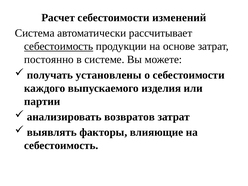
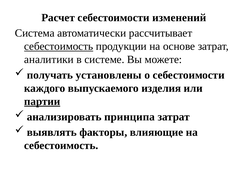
постоянно: постоянно -> аналитики (49, 60)
партии underline: none -> present (42, 101)
возвратов: возвратов -> принципа (130, 117)
